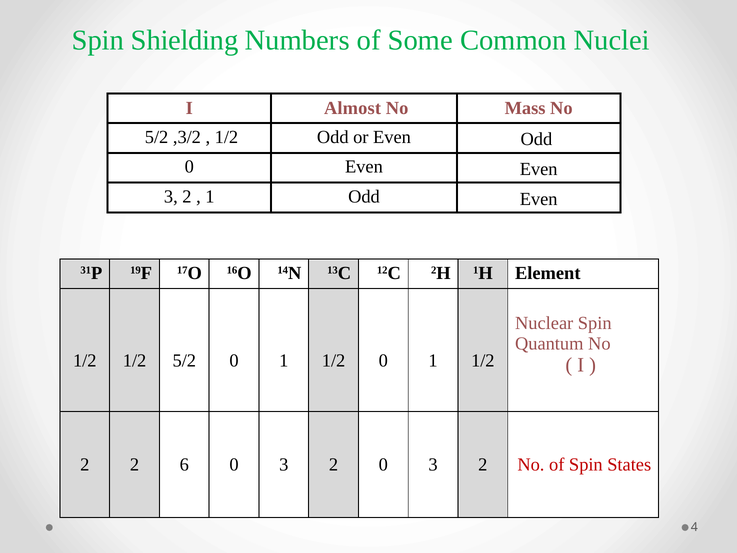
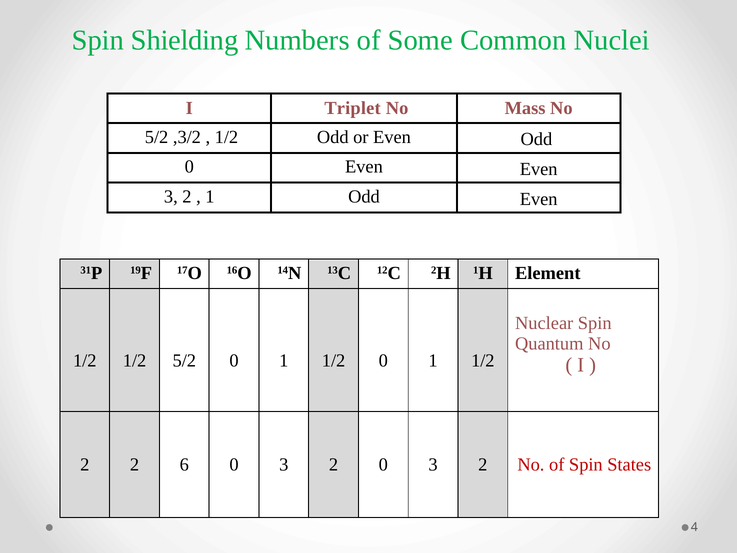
Almost: Almost -> Triplet (353, 108)
